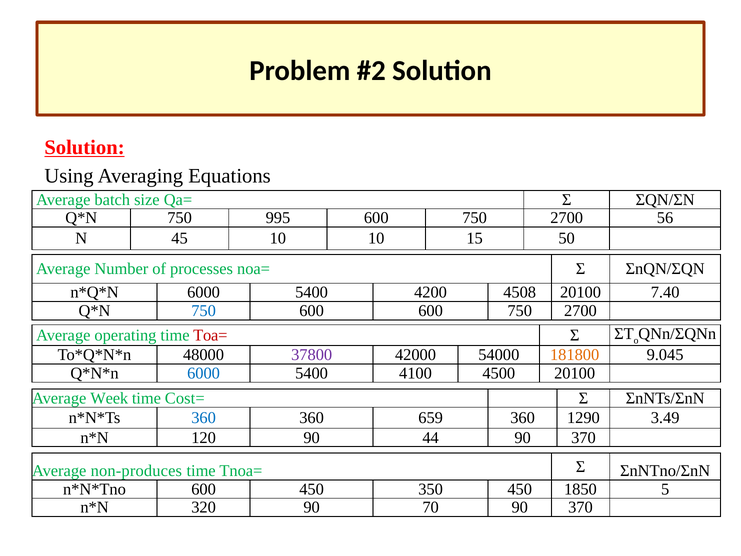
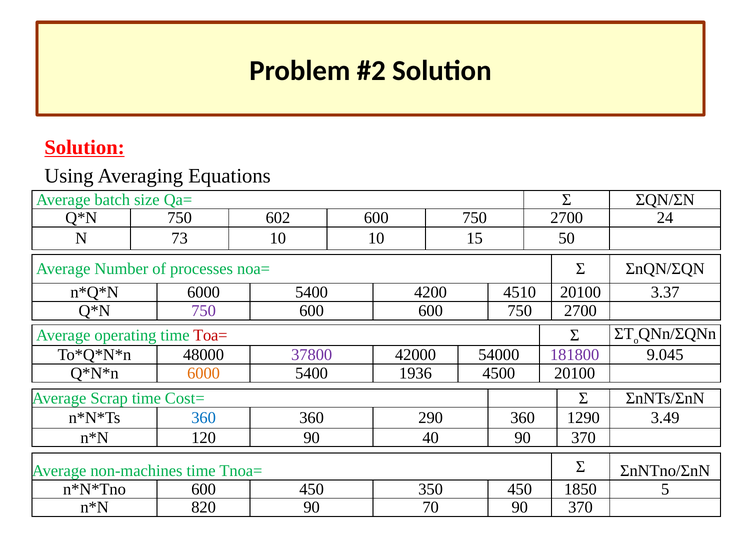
995: 995 -> 602 (278, 218)
56: 56 -> 24 (665, 218)
45: 45 -> 73 (180, 238)
4508: 4508 -> 4510 (520, 292)
7.40: 7.40 -> 3.37 (665, 292)
750 colour: blue -> purple (204, 311)
181800 colour: orange -> purple (575, 355)
6000 colour: blue -> orange (204, 373)
4100: 4100 -> 1936 (416, 373)
Week: Week -> Scrap (109, 398)
659: 659 -> 290 (431, 418)
44: 44 -> 40 (431, 437)
non-produces: non-produces -> non-machines (136, 471)
320: 320 -> 820 (204, 507)
